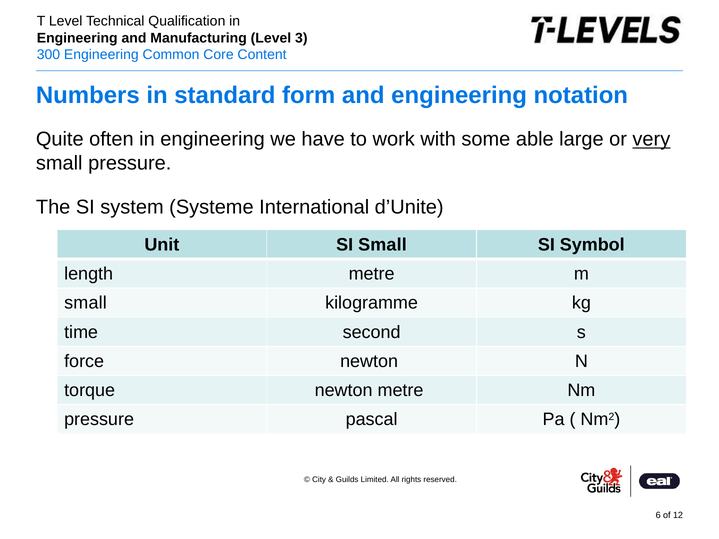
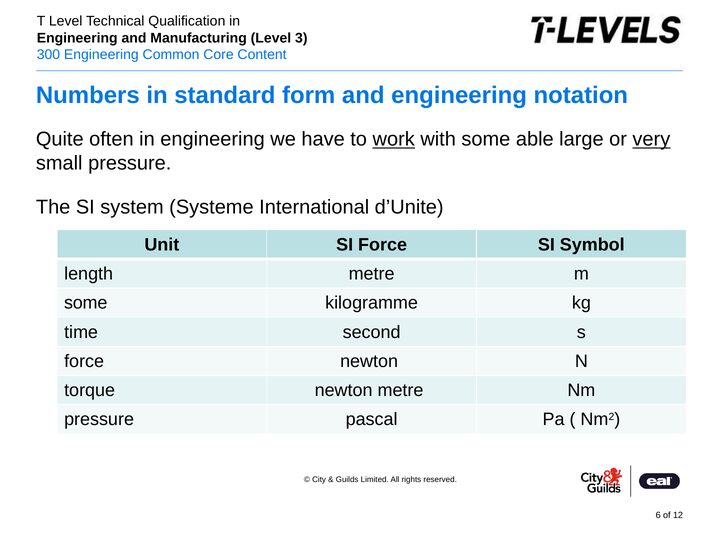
work underline: none -> present (394, 139)
SI Small: Small -> Force (383, 245)
small: small -> some (86, 303)
